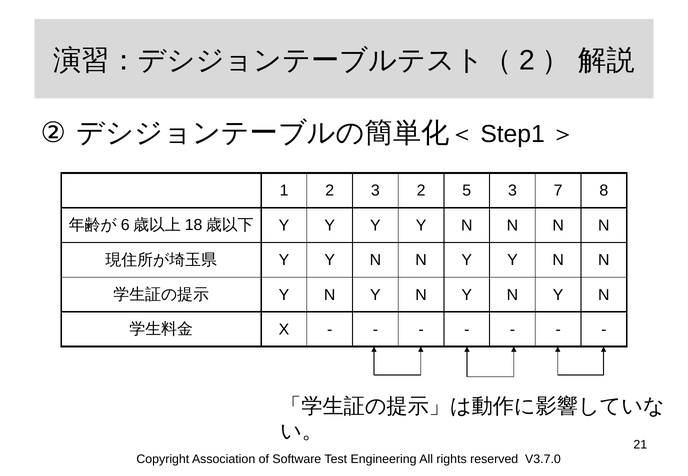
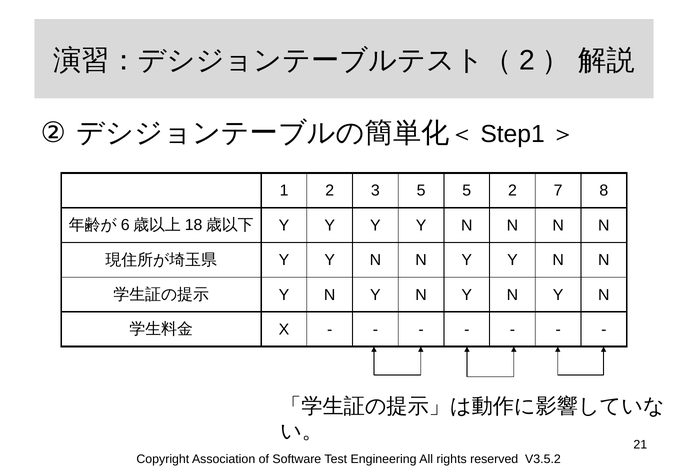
3 2: 2 -> 5 (421, 191)
5 3: 3 -> 2 (512, 191)
V3.7.0: V3.7.0 -> V3.5.2 (543, 460)
